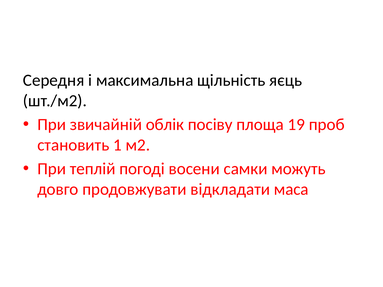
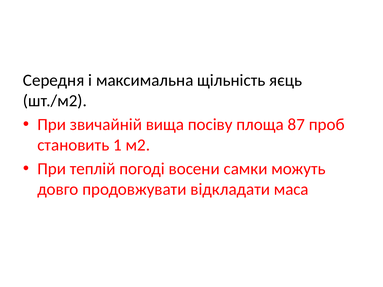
облік: облік -> вища (165, 125)
19: 19 -> 87 (296, 125)
